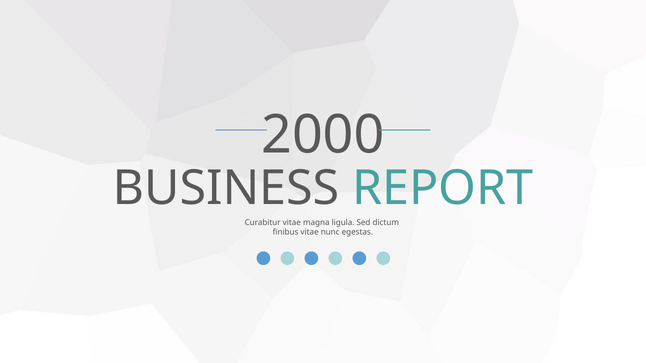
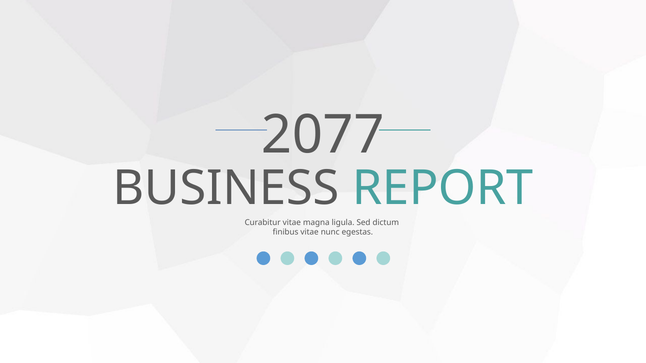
2000: 2000 -> 2077 (323, 135)
